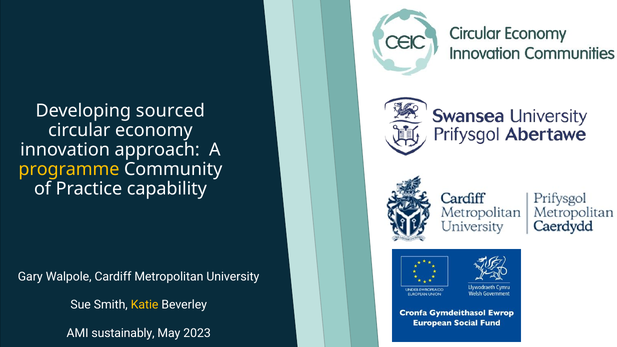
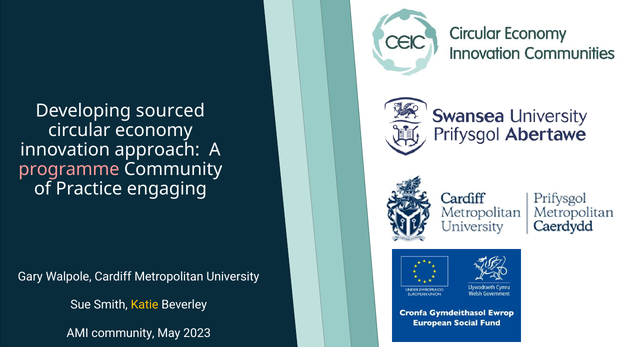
programme colour: yellow -> pink (69, 169)
capability: capability -> engaging (167, 189)
AMI sustainably: sustainably -> community (123, 333)
